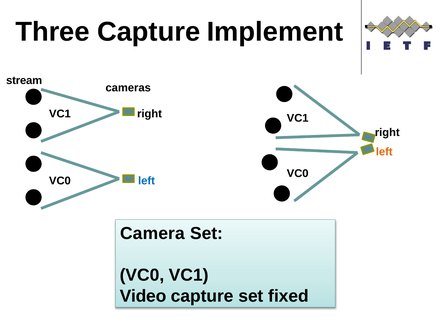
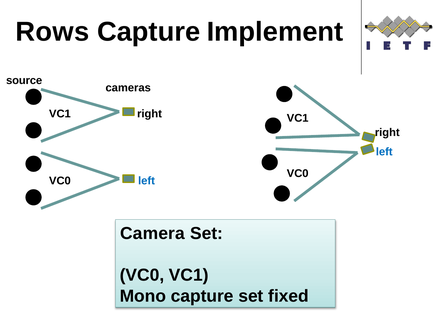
Three: Three -> Rows (52, 32)
stream: stream -> source (24, 80)
left colour: orange -> blue (384, 152)
Video: Video -> Mono (143, 296)
